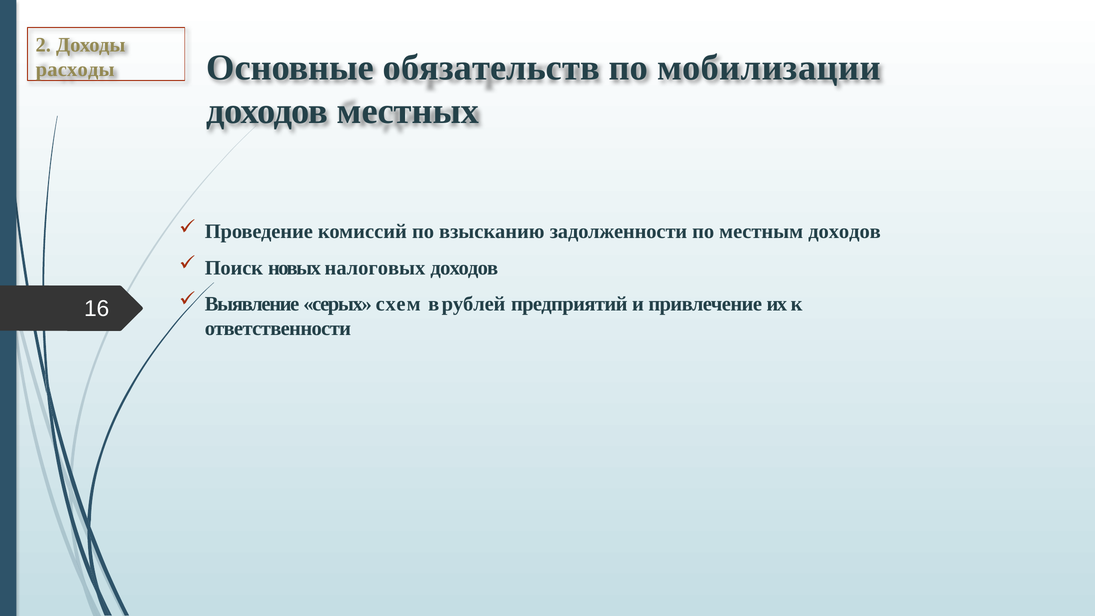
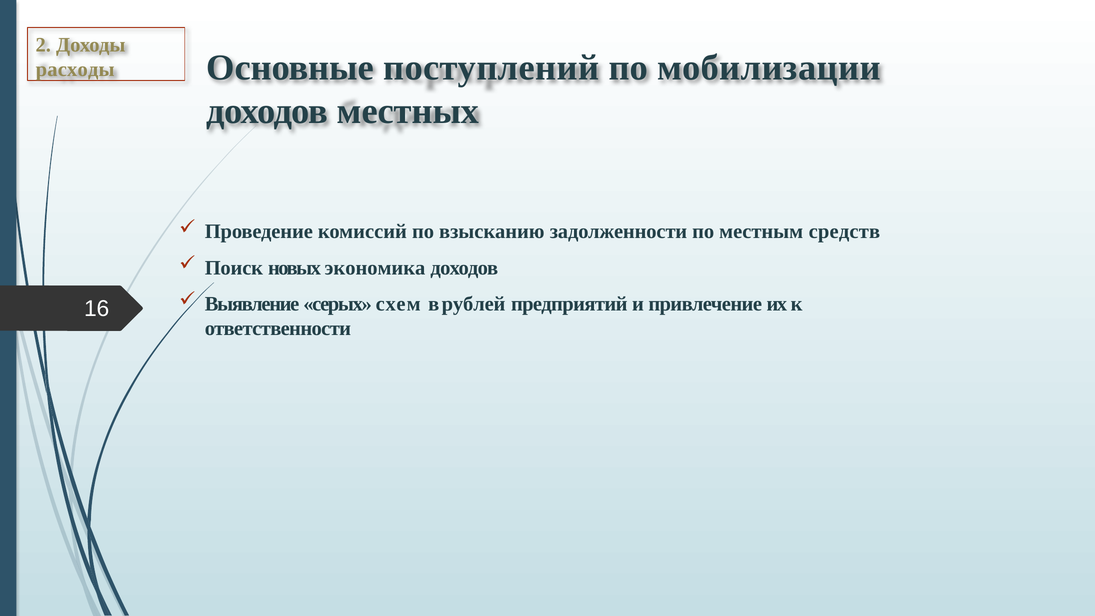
обязательств: обязательств -> поступлений (491, 68)
местным доходов: доходов -> средств (844, 232)
налоговых: налоговых -> экономика (375, 268)
